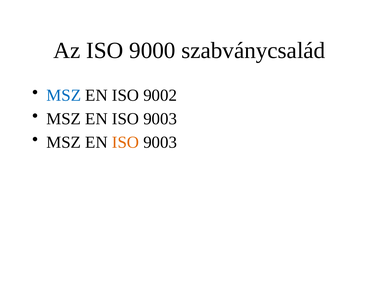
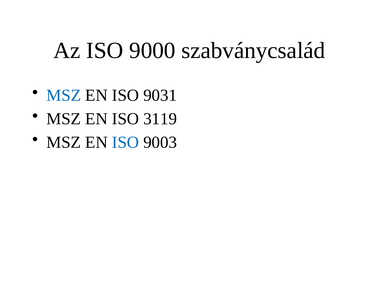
9002: 9002 -> 9031 (160, 95)
9003: 9003 -> 3119 (160, 119)
ISO colour: orange -> blue (125, 142)
